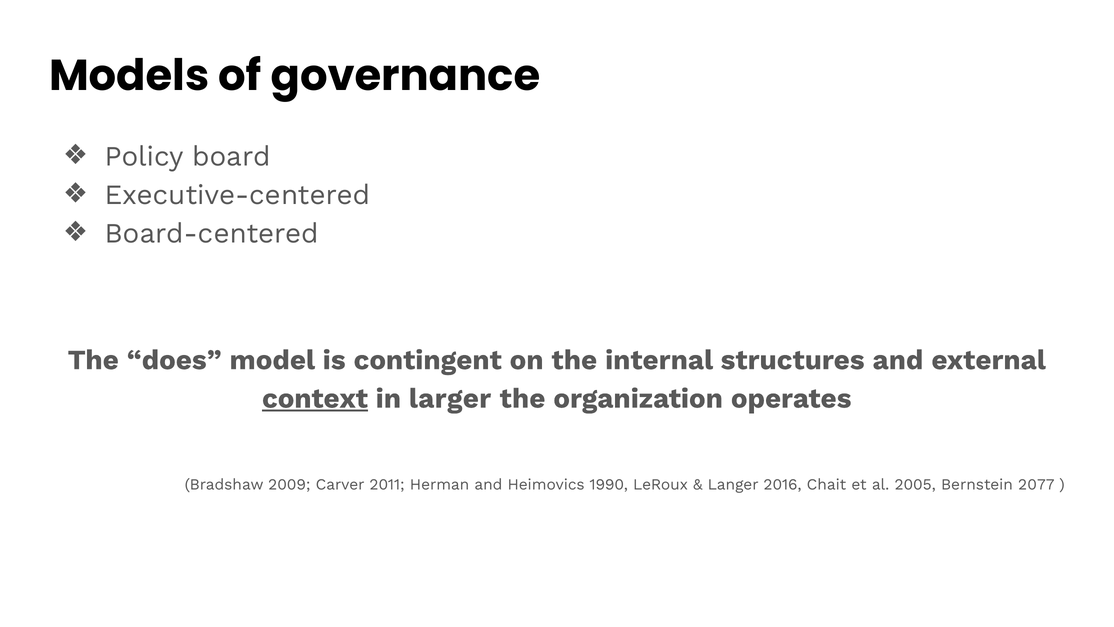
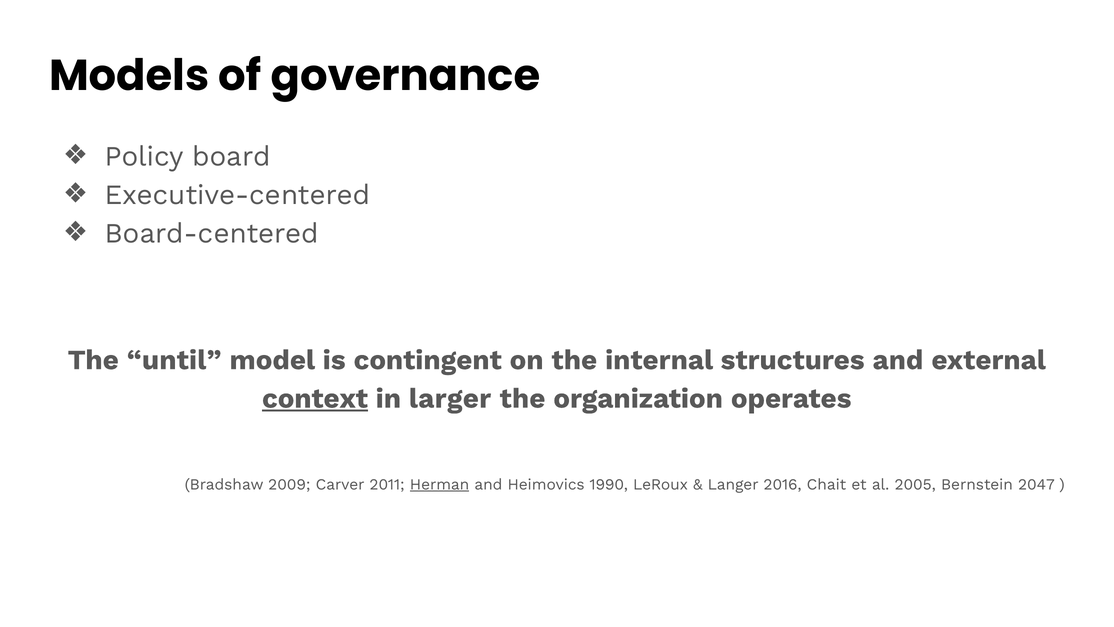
does: does -> until (174, 360)
Herman underline: none -> present (440, 484)
2077: 2077 -> 2047 (1036, 484)
